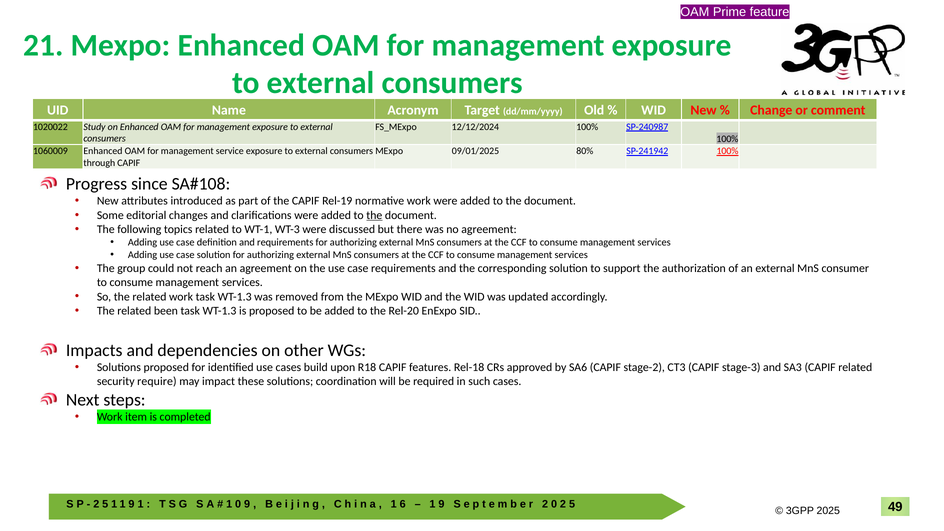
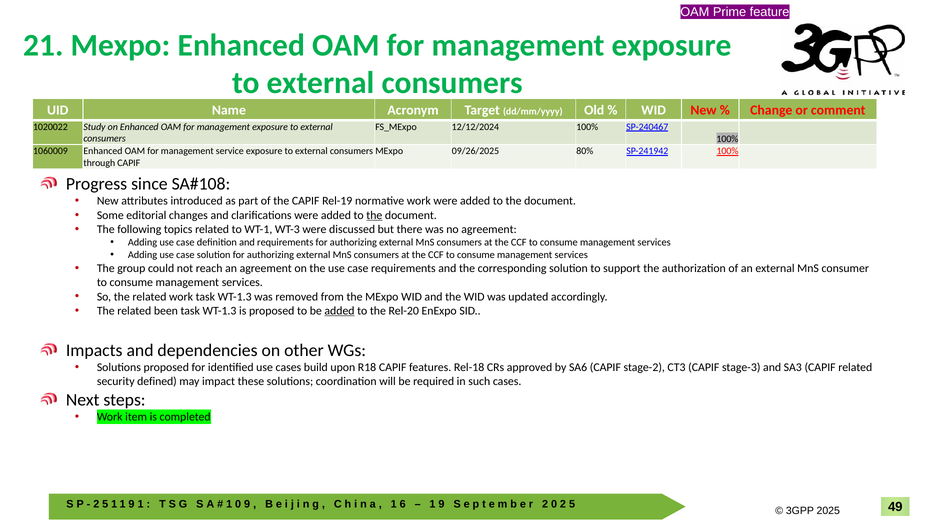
SP-240987: SP-240987 -> SP-240467 (647, 127)
09/01/2025: 09/01/2025 -> 09/26/2025 (475, 151)
added underline: none -> present (340, 311)
require: require -> defined (157, 382)
